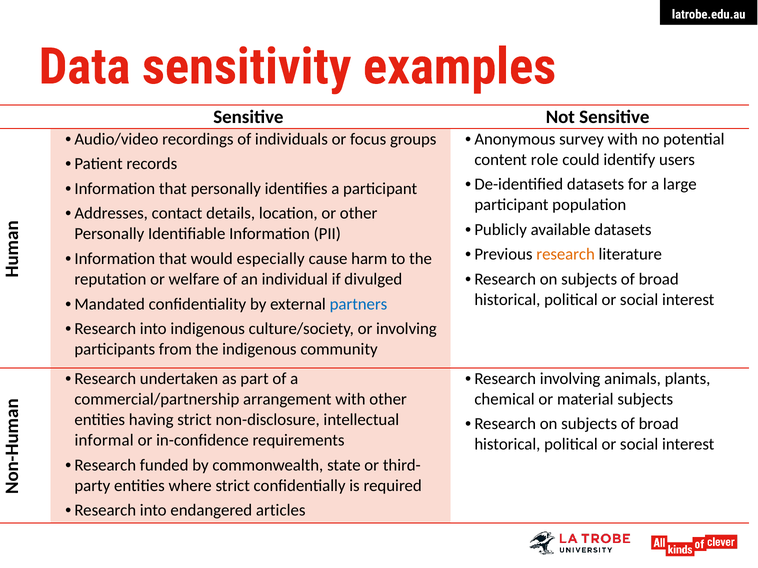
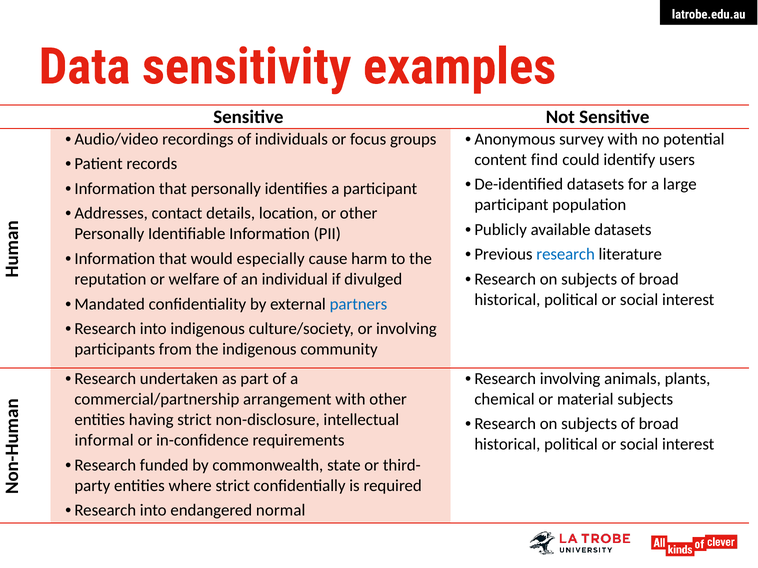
role: role -> find (545, 160)
research colour: orange -> blue (566, 255)
articles: articles -> normal (281, 511)
